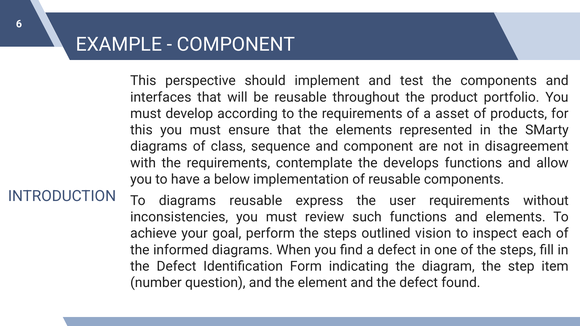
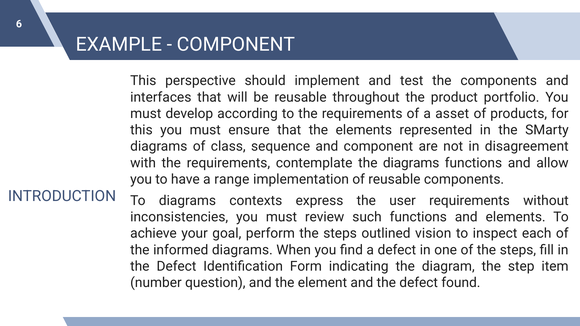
the develops: develops -> diagrams (411, 163)
below: below -> range (232, 179)
diagrams reusable: reusable -> contexts (256, 201)
